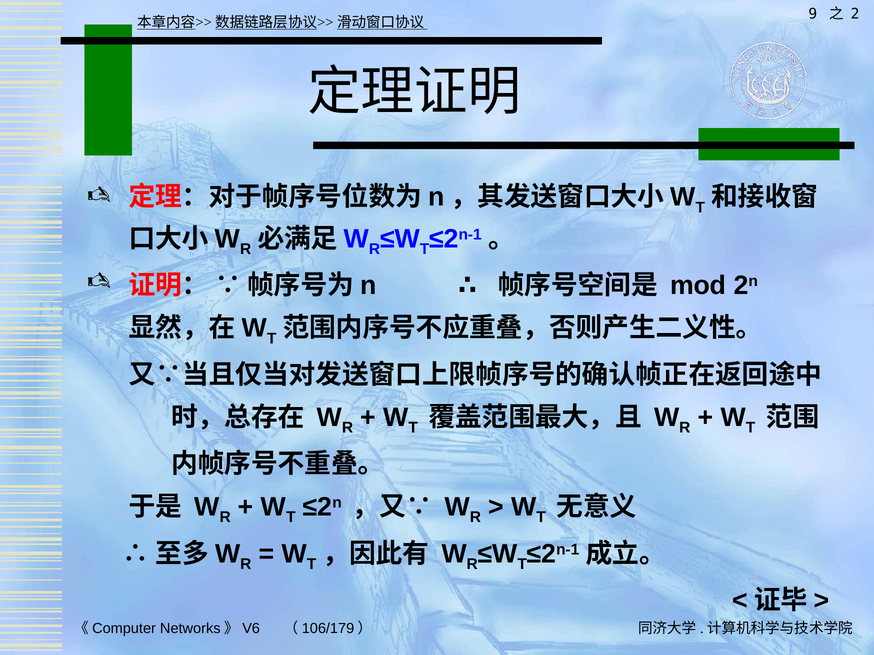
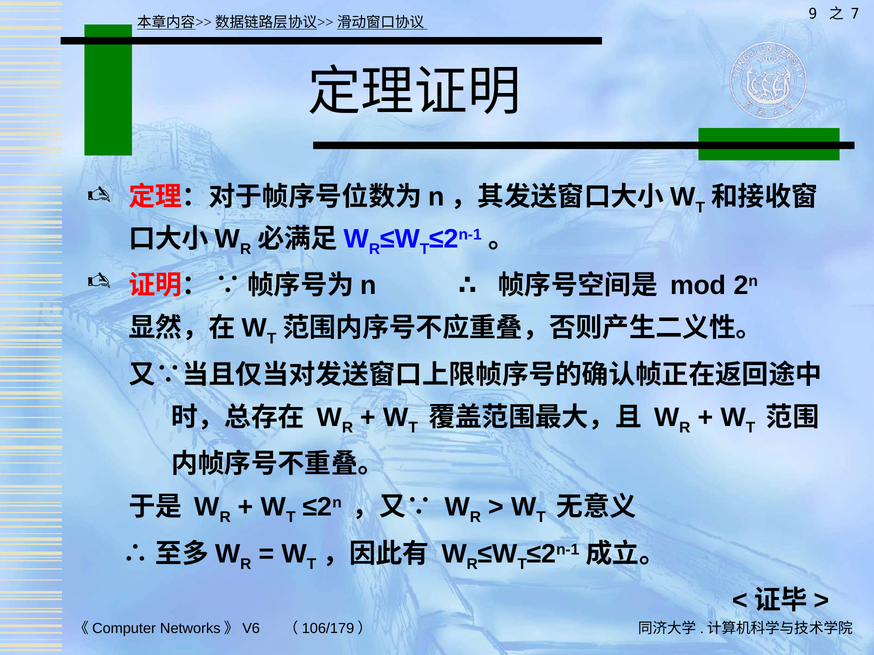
2: 2 -> 7 (855, 14)
